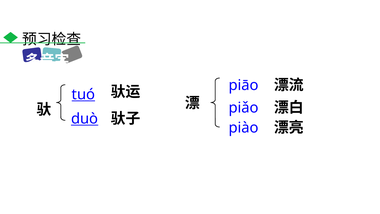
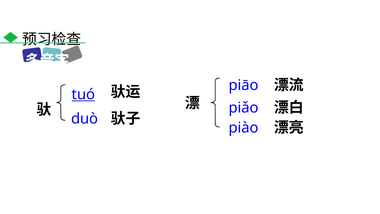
duò underline: present -> none (85, 119)
